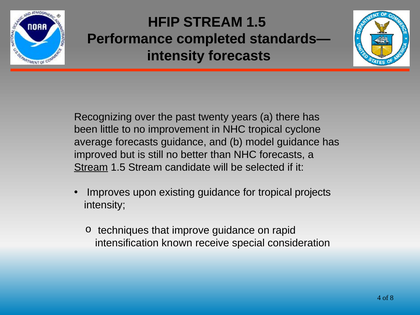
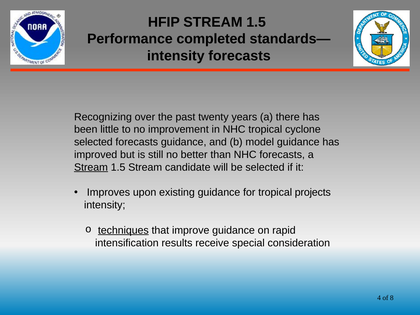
average: average -> selected (93, 142)
techniques underline: none -> present (123, 230)
known: known -> results (177, 243)
